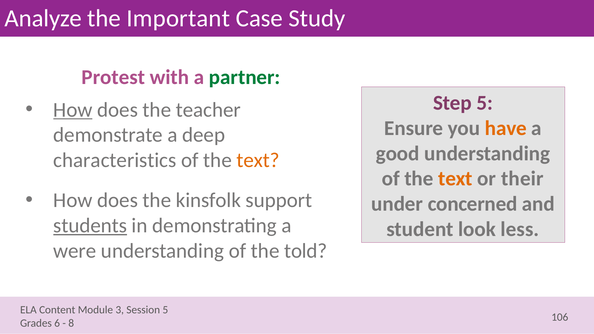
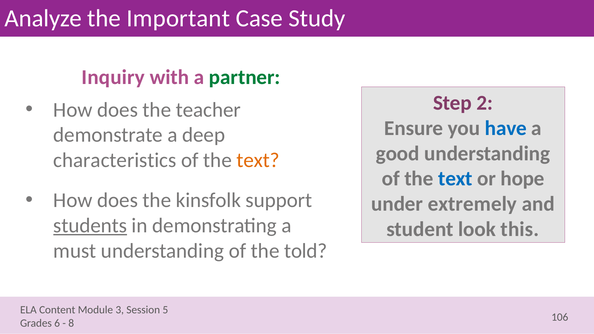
Protest: Protest -> Inquiry (113, 77)
Step 5: 5 -> 2 (485, 103)
How underline: present -> none (73, 110)
have colour: orange -> blue (506, 128)
text colour: orange -> blue (455, 179)
their: their -> hope (523, 179)
concerned: concerned -> extremely (472, 204)
less: less -> this (520, 229)
were: were -> must (75, 251)
